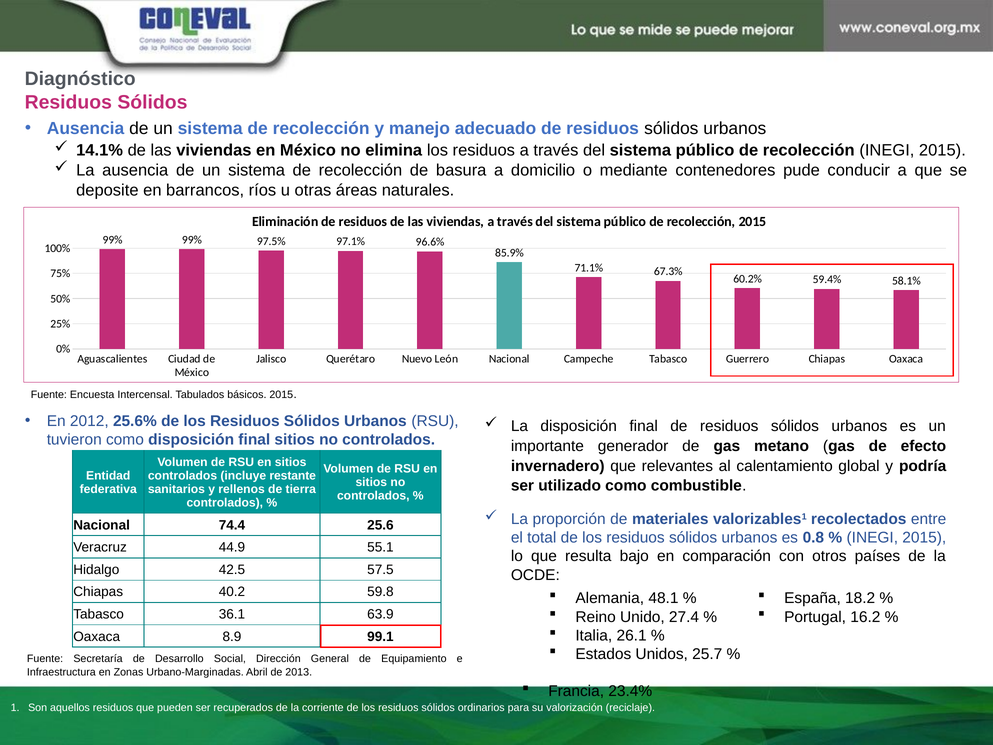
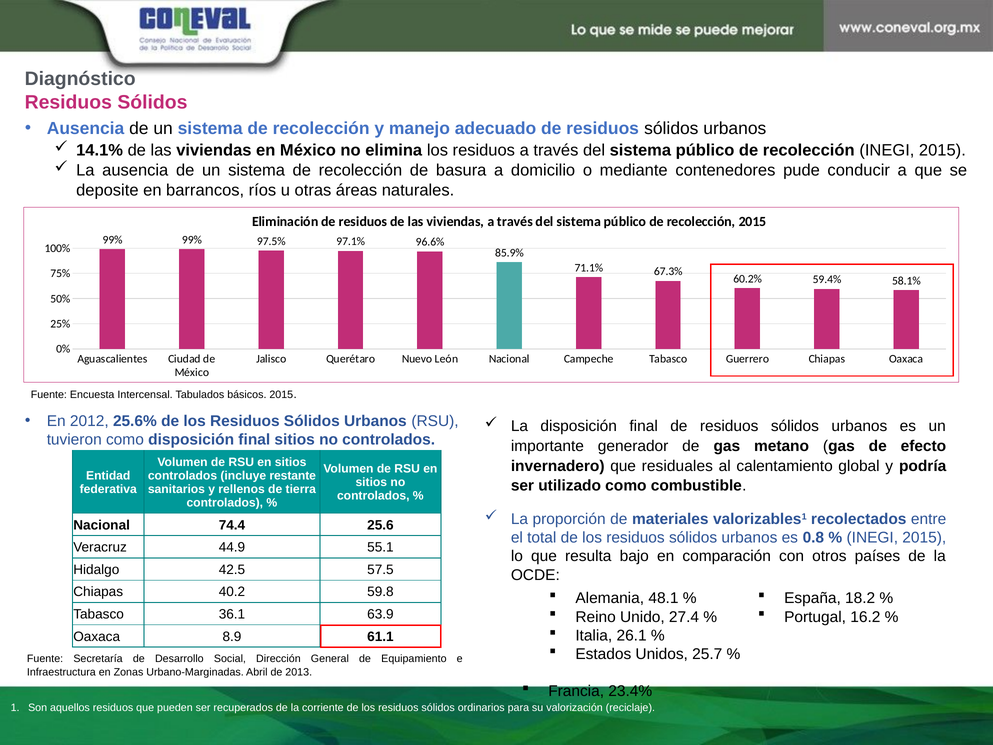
relevantes: relevantes -> residuales (677, 466)
99.1: 99.1 -> 61.1 (380, 636)
